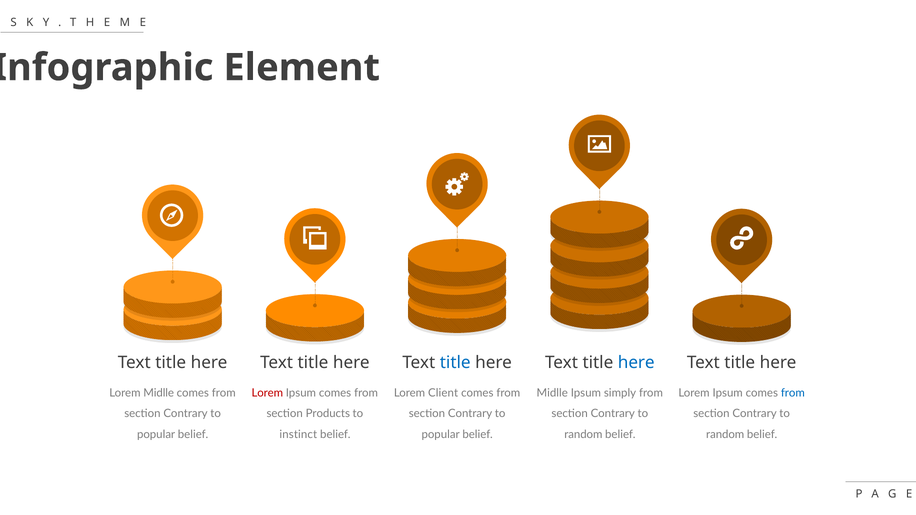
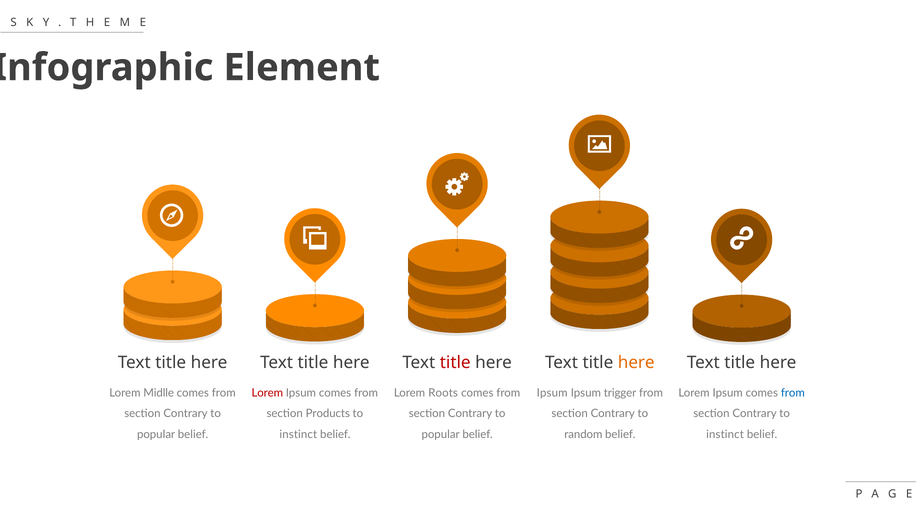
title colour: blue -> red (455, 363)
here colour: blue -> orange (636, 363)
Client: Client -> Roots (443, 393)
Midlle: Midlle -> Ipsum (552, 393)
simply: simply -> trigger (620, 393)
random: random -> instinct (725, 435)
